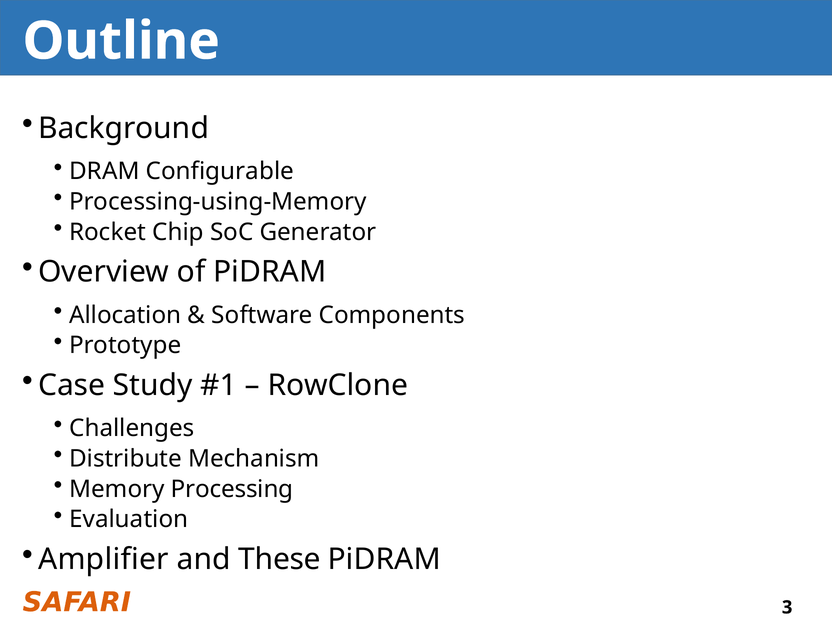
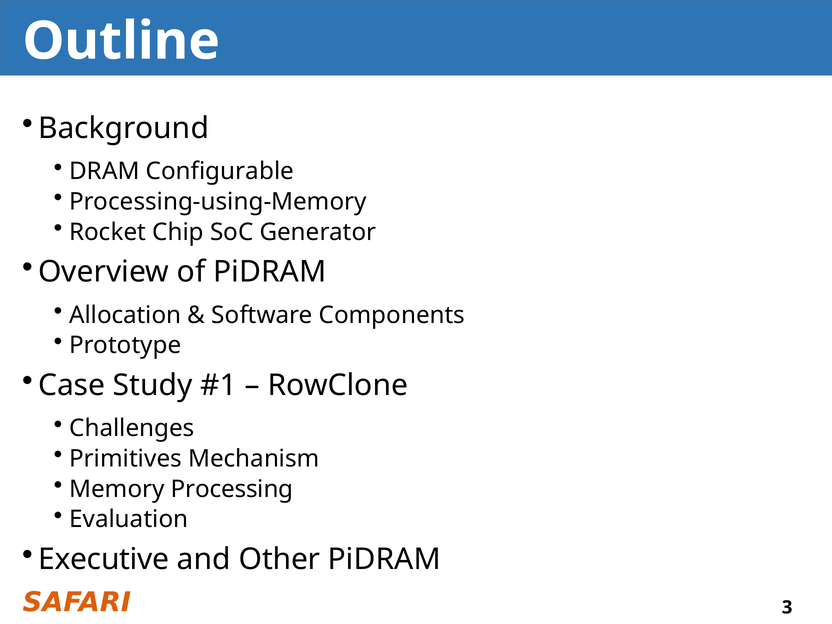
Distribute: Distribute -> Primitives (126, 459)
Amplifier: Amplifier -> Executive (104, 559)
These: These -> Other (279, 559)
